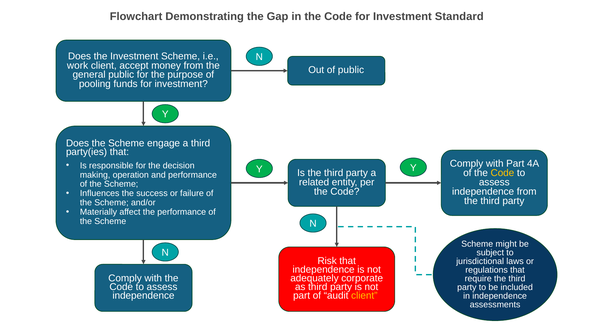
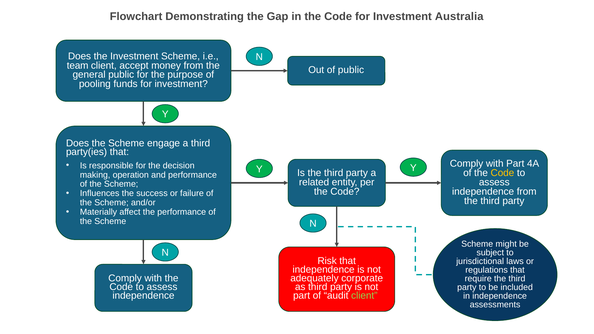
Standard: Standard -> Australia (459, 17)
work: work -> team (78, 65)
client colour: yellow -> light green (364, 296)
